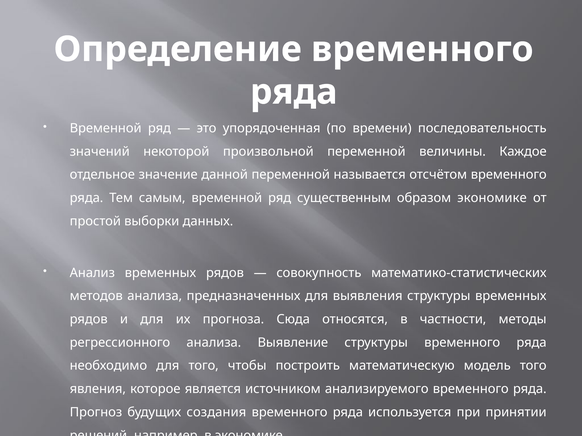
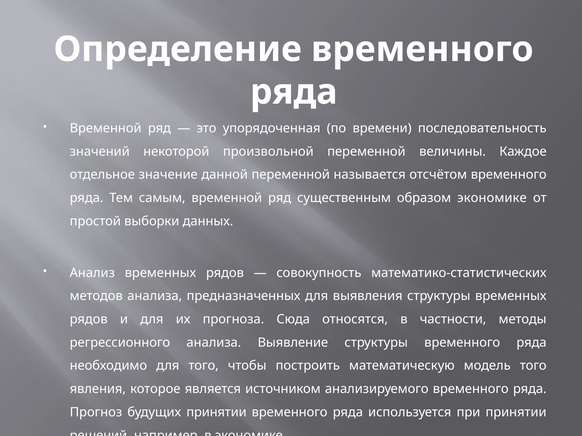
будущих создания: создания -> принятии (216, 413)
